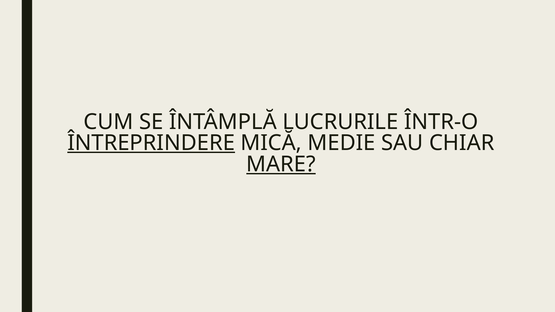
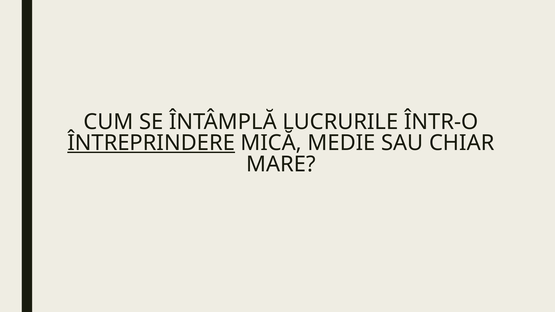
MARE underline: present -> none (281, 164)
